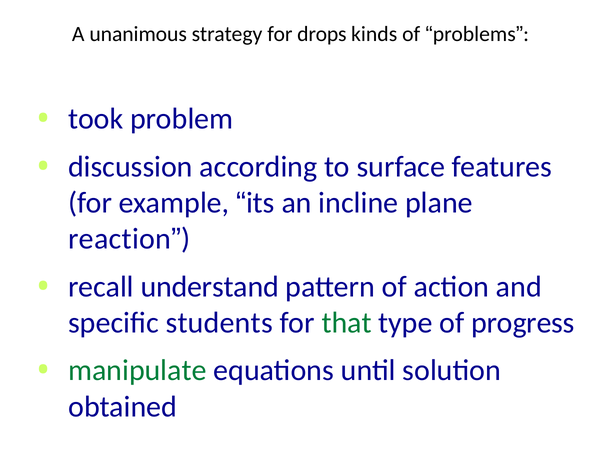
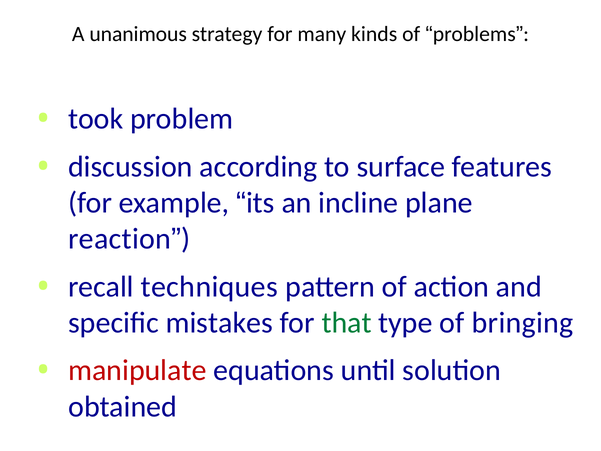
drops: drops -> many (322, 34)
understand: understand -> techniques (209, 286)
students: students -> mistakes (219, 323)
progress: progress -> bringing (523, 323)
manipulate colour: green -> red (137, 370)
